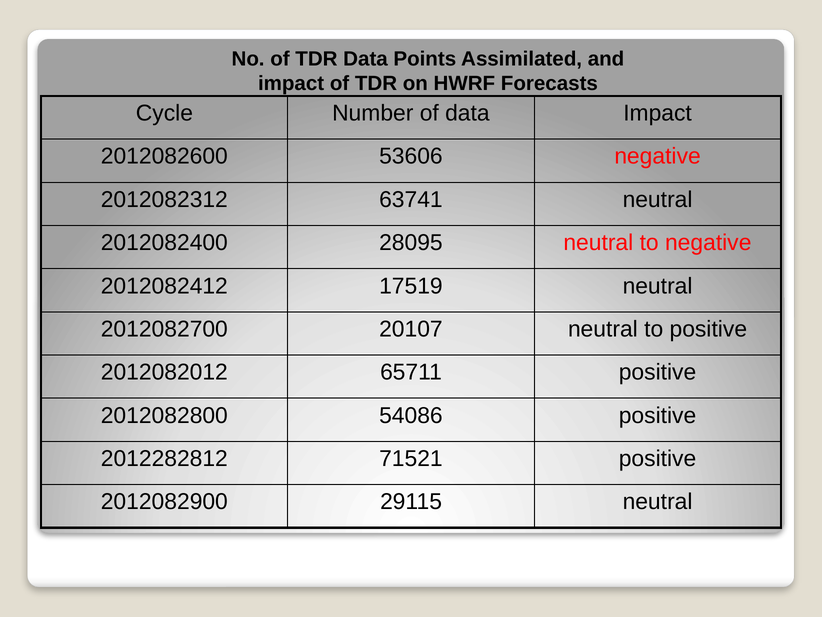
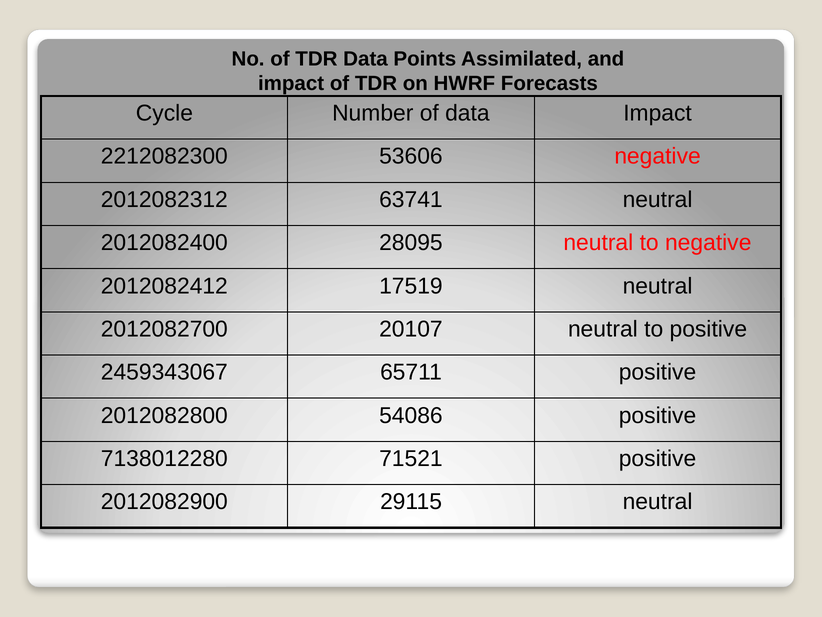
2012082600: 2012082600 -> 2212082300 (164, 156)
2012082012: 2012082012 -> 2459343067 (164, 372)
2012282812: 2012282812 -> 7138012280 (164, 458)
